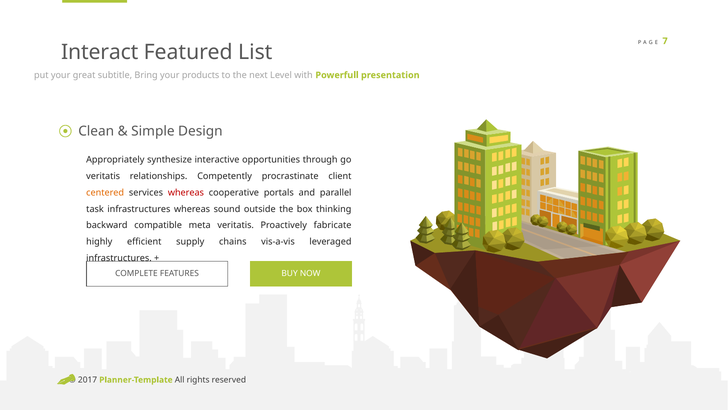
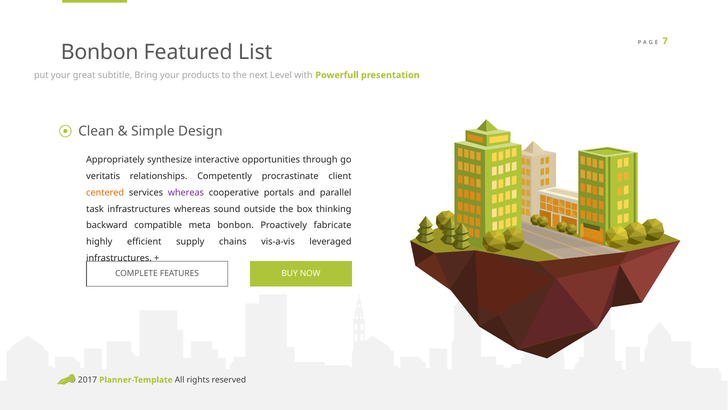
Interact: Interact -> Bonbon (100, 52)
whereas colour: red -> purple (186, 192)
meta veritatis: veritatis -> bonbon (236, 225)
